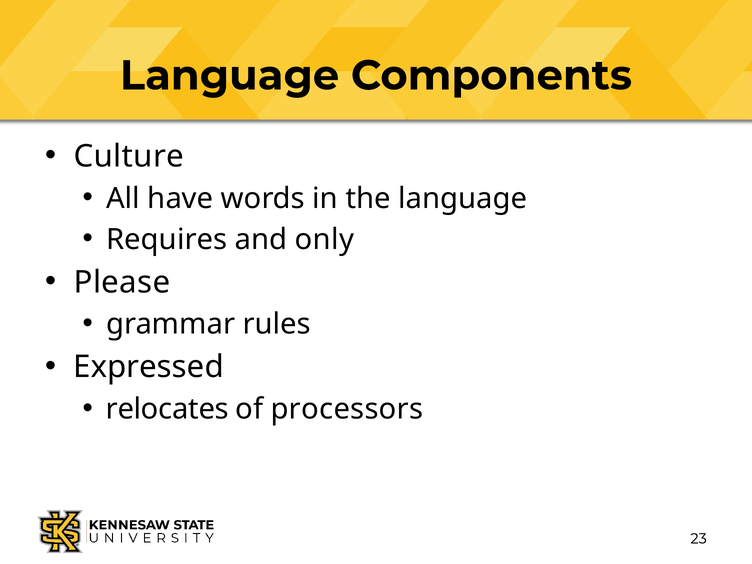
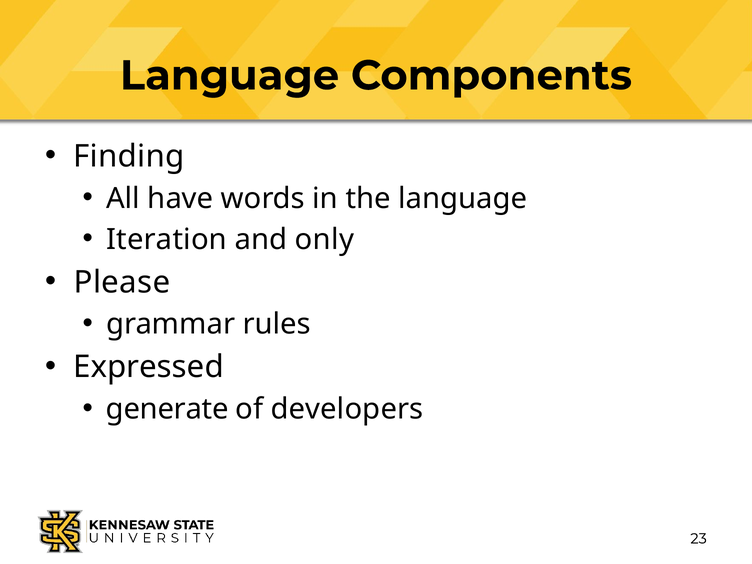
Culture: Culture -> Finding (129, 156)
Requires: Requires -> Iteration (167, 239)
relocates: relocates -> generate (167, 409)
processors: processors -> developers (347, 409)
